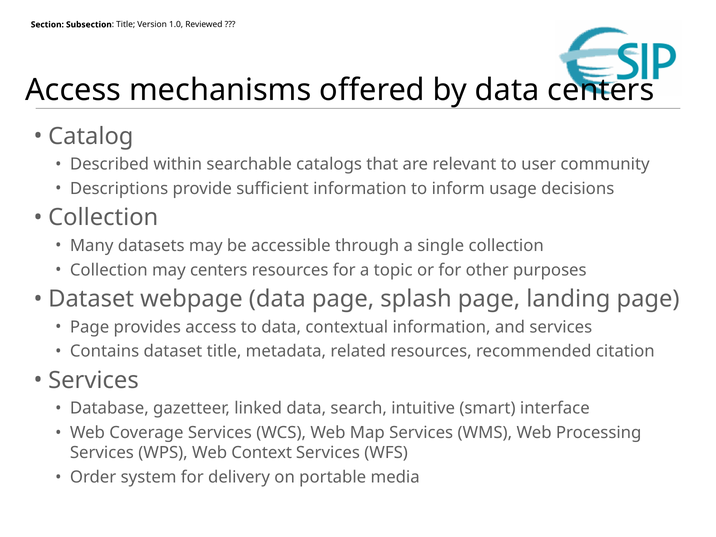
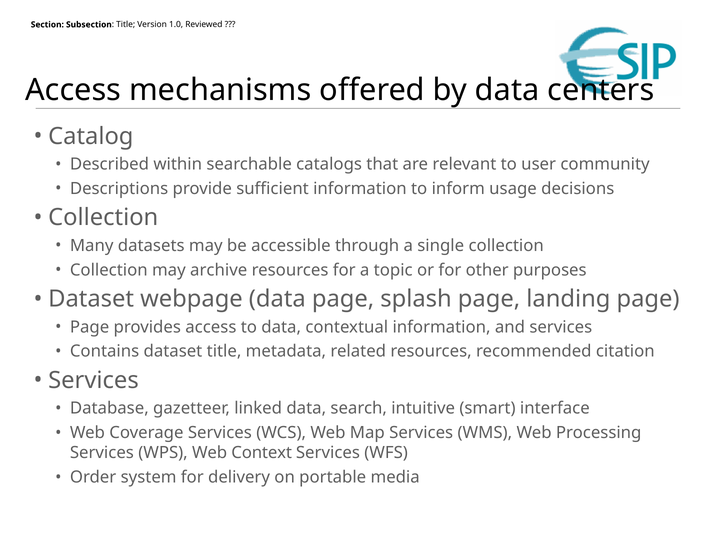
may centers: centers -> archive (219, 270)
